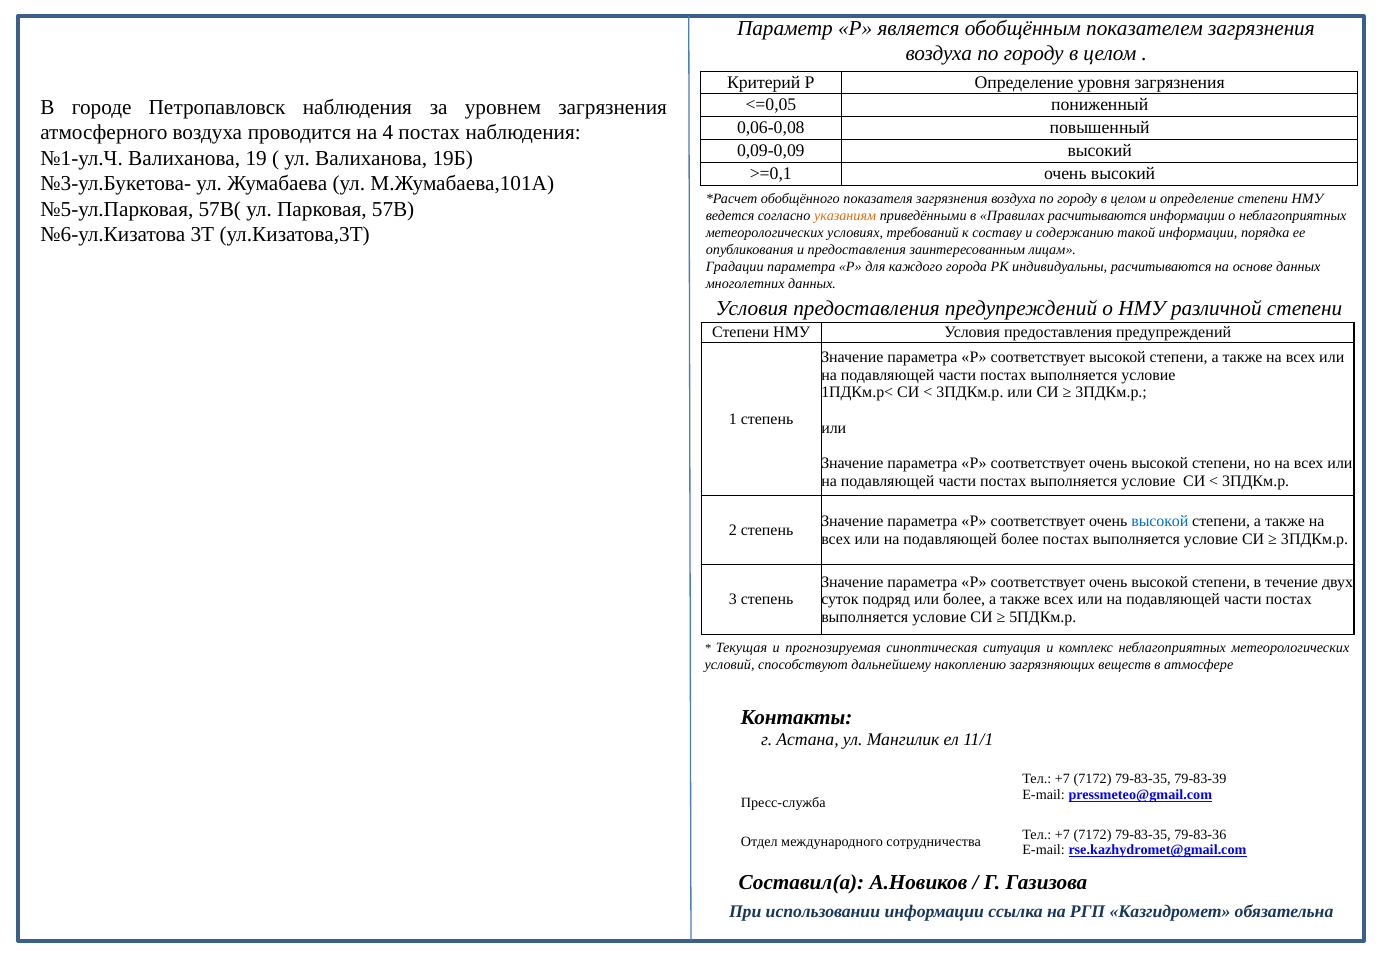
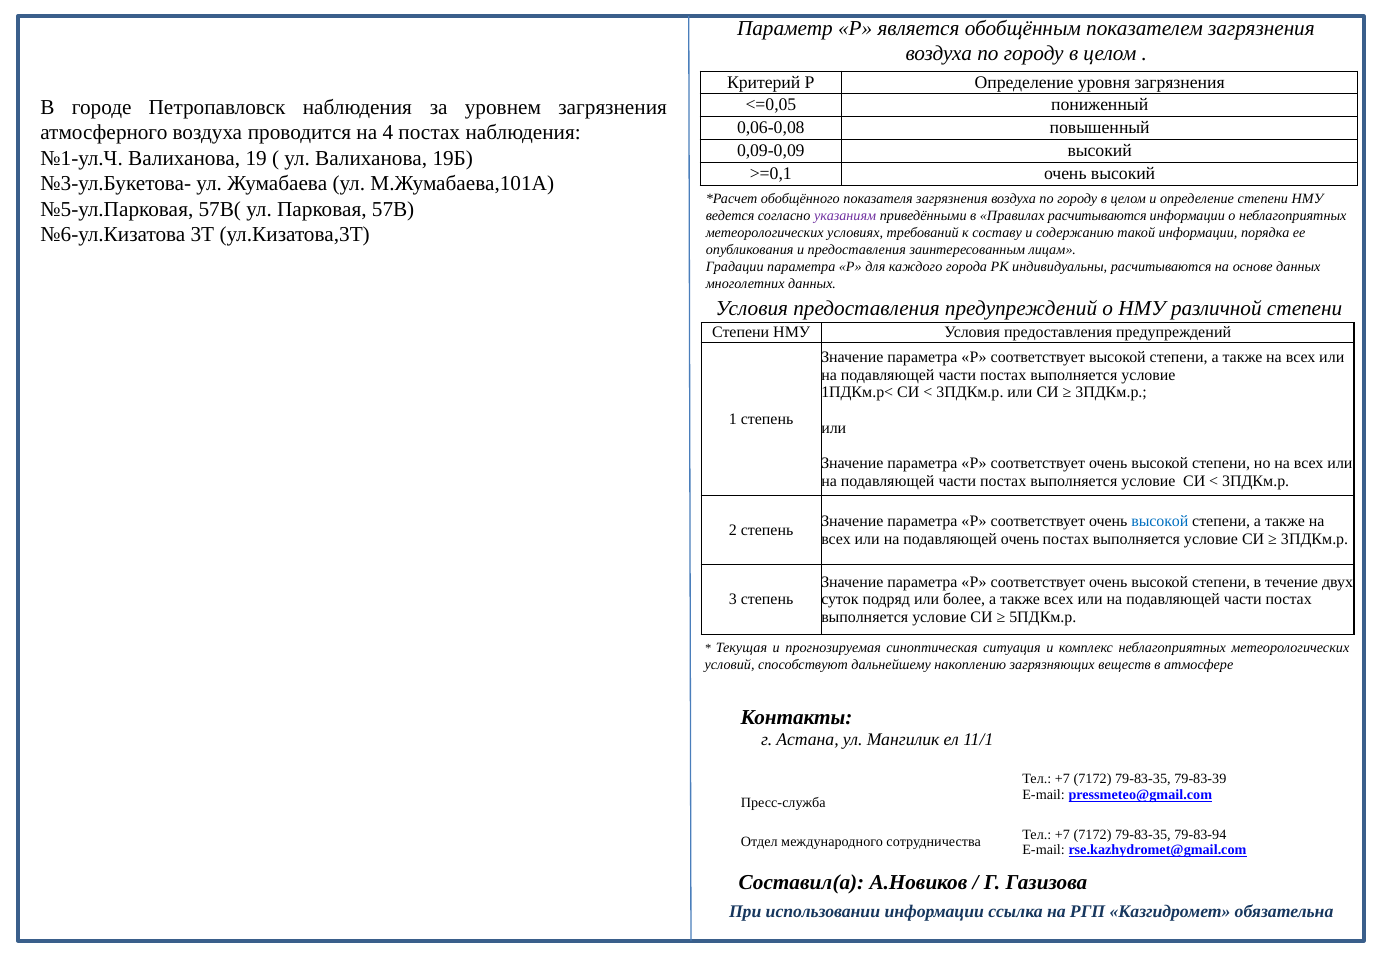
указаниям colour: orange -> purple (845, 216)
подавляющей более: более -> очень (1020, 539)
79-83-36: 79-83-36 -> 79-83-94 (1200, 834)
